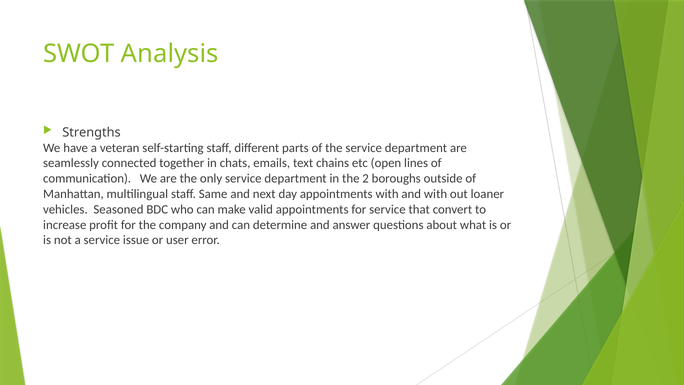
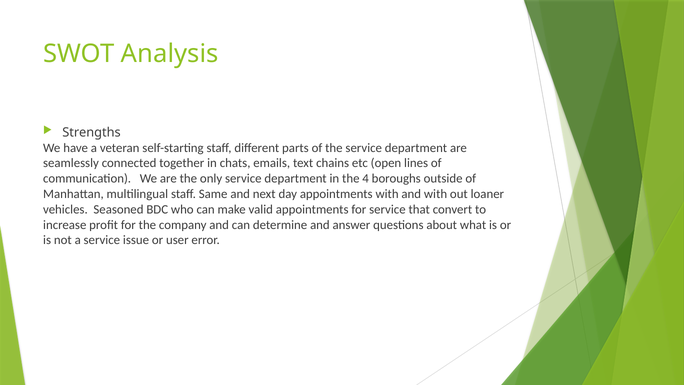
2: 2 -> 4 (366, 179)
